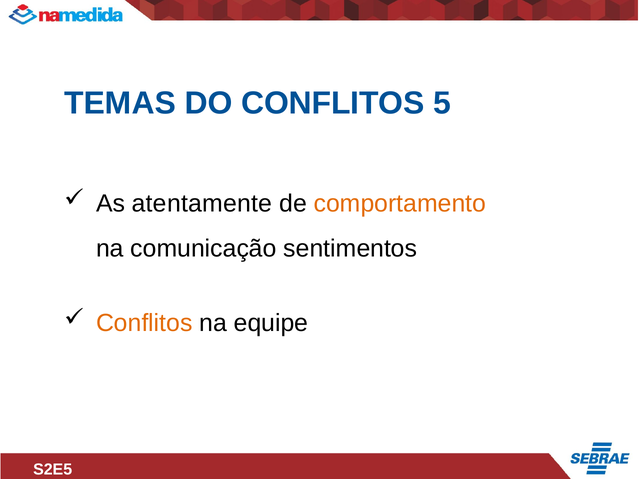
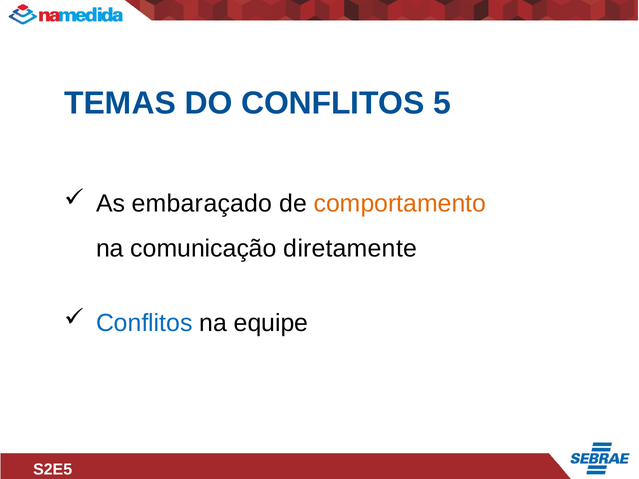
atentamente: atentamente -> embaraçado (202, 204)
sentimentos: sentimentos -> diretamente (350, 249)
Conflitos colour: orange -> blue (144, 323)
